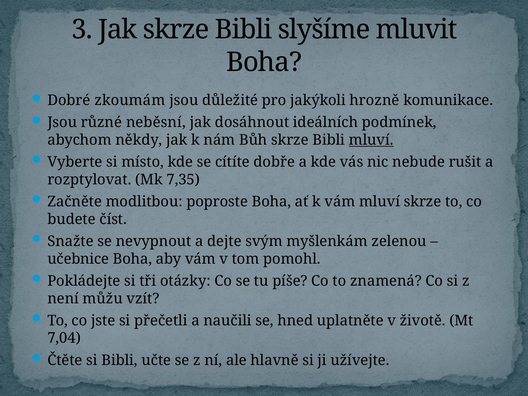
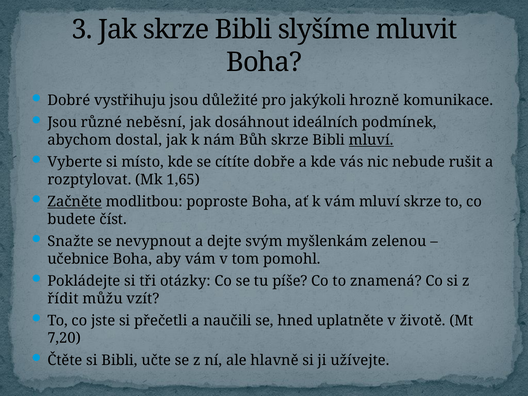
zkoumám: zkoumám -> vystřihuju (130, 100)
někdy: někdy -> dostal (139, 140)
7,35: 7,35 -> 1,65 (183, 180)
Začněte underline: none -> present (75, 202)
není: není -> řídit (63, 299)
7,04: 7,04 -> 7,20 (64, 338)
